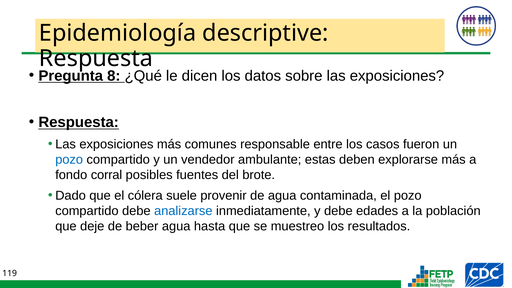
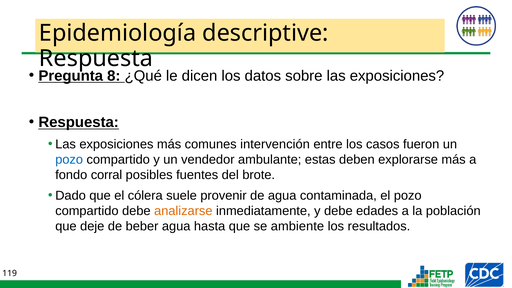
responsable: responsable -> intervención (275, 144)
analizarse colour: blue -> orange (183, 211)
muestreo: muestreo -> ambiente (297, 226)
